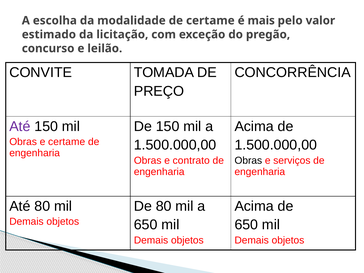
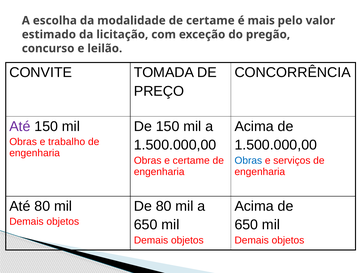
e certame: certame -> trabalho (67, 142)
e contrato: contrato -> certame (191, 160)
Obras colour: black -> blue (248, 160)
